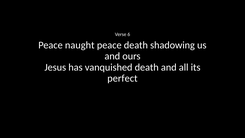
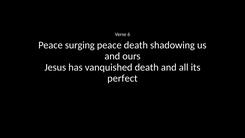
naught: naught -> surging (80, 45)
